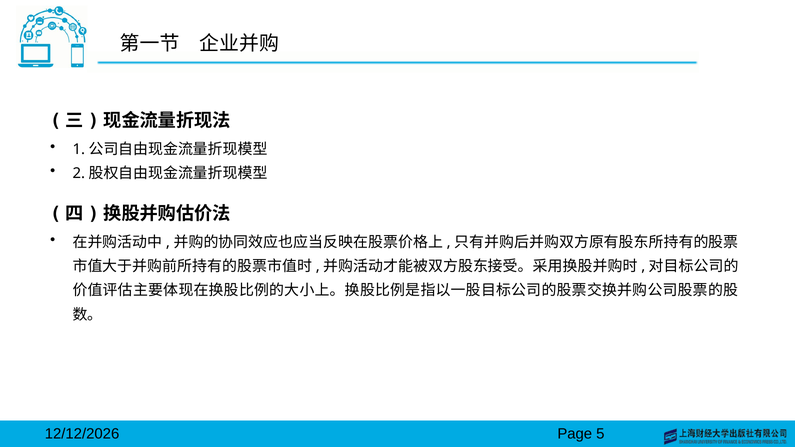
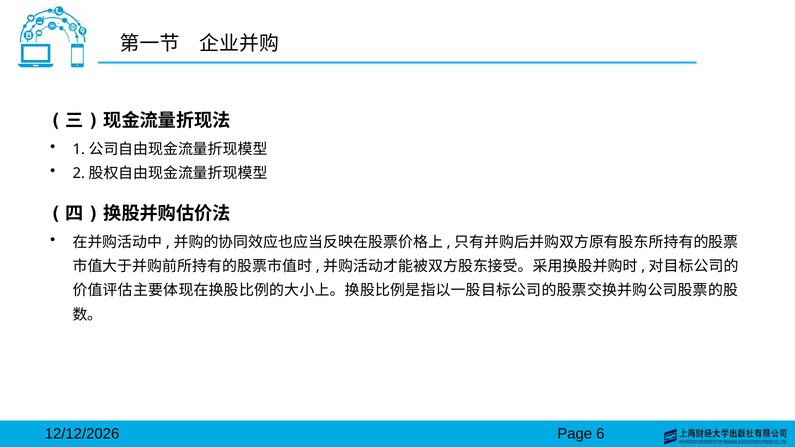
5: 5 -> 6 (600, 434)
